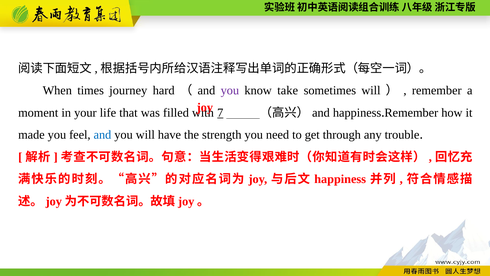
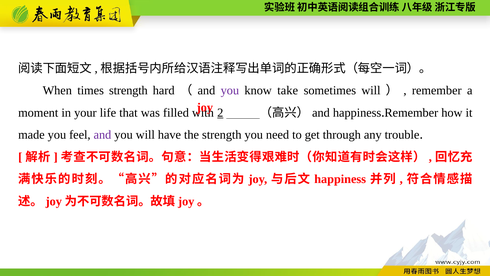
times journey: journey -> strength (128, 90)
7: 7 -> 2 (220, 113)
and colour: blue -> purple (102, 135)
